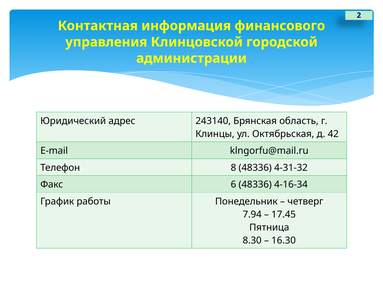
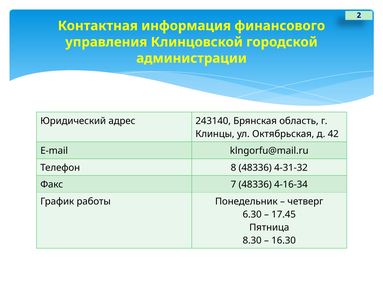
6: 6 -> 7 (233, 185)
7.94: 7.94 -> 6.30 (252, 215)
